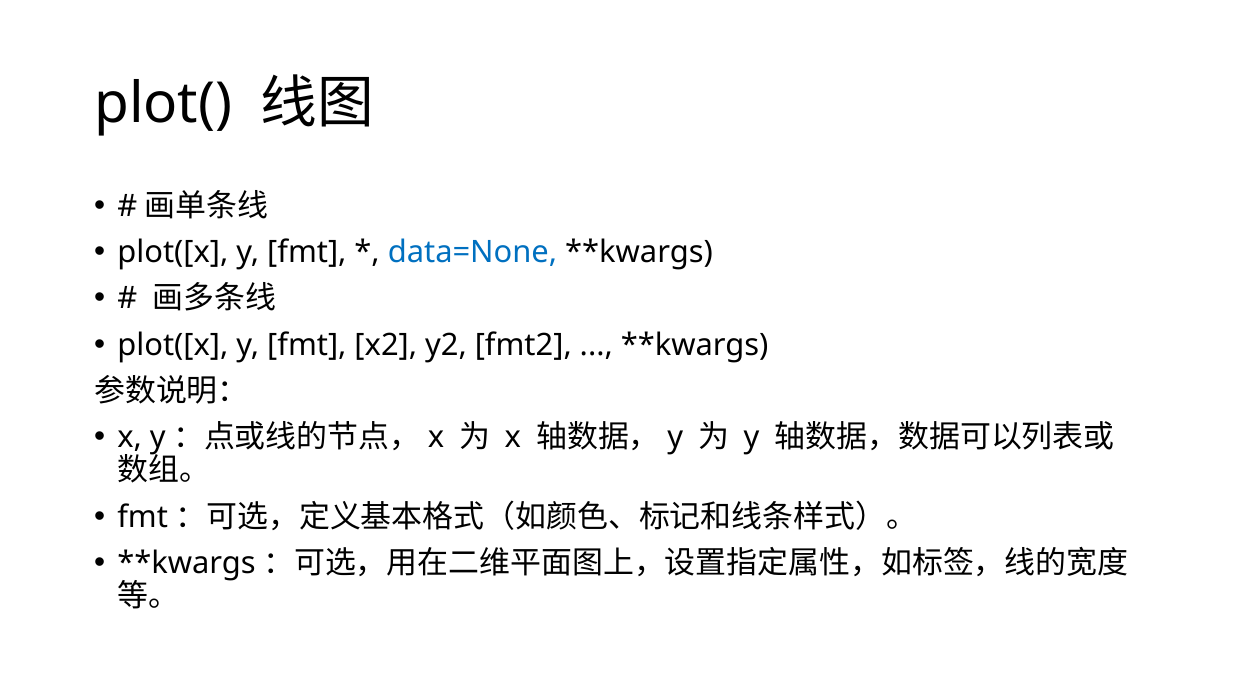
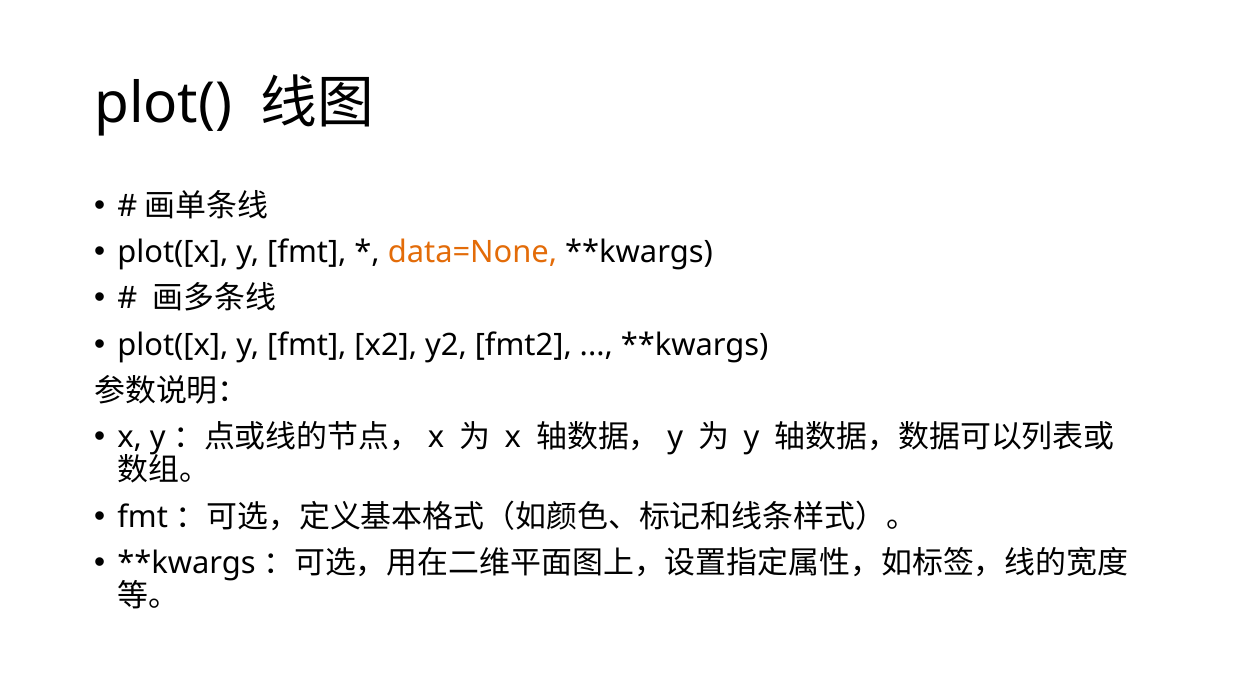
data=None colour: blue -> orange (472, 252)
